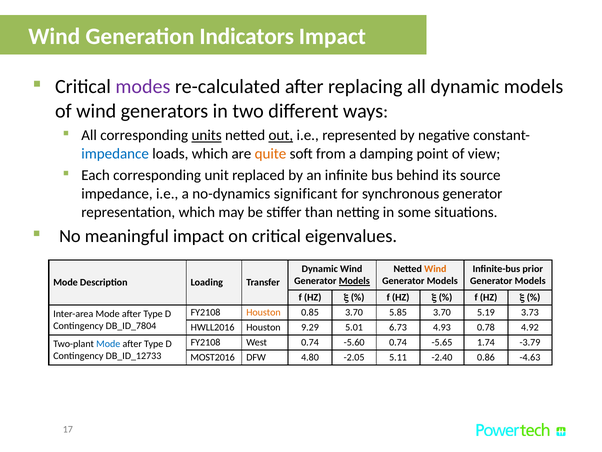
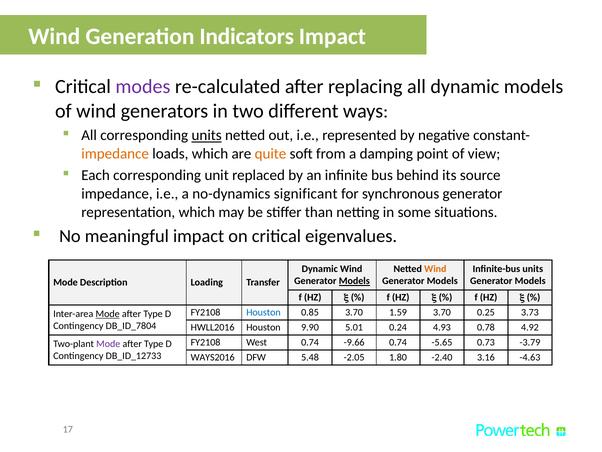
out underline: present -> none (281, 135)
impedance colour: blue -> orange (115, 154)
Infinite-bus prior: prior -> units (533, 269)
Houston colour: orange -> blue (263, 312)
5.85: 5.85 -> 1.59 (398, 312)
5.19: 5.19 -> 0.25 (486, 312)
Mode underline: none -> present (108, 314)
9.29: 9.29 -> 9.90 (310, 327)
6.73: 6.73 -> 0.24 (398, 327)
-5.60: -5.60 -> -9.66 (354, 342)
1.74: 1.74 -> 0.73 (486, 342)
Mode colour: blue -> purple (108, 344)
MOST2016: MOST2016 -> WAYS2016 (213, 357)
4.80: 4.80 -> 5.48 (310, 357)
5.11: 5.11 -> 1.80 (398, 357)
0.86: 0.86 -> 3.16 (486, 357)
